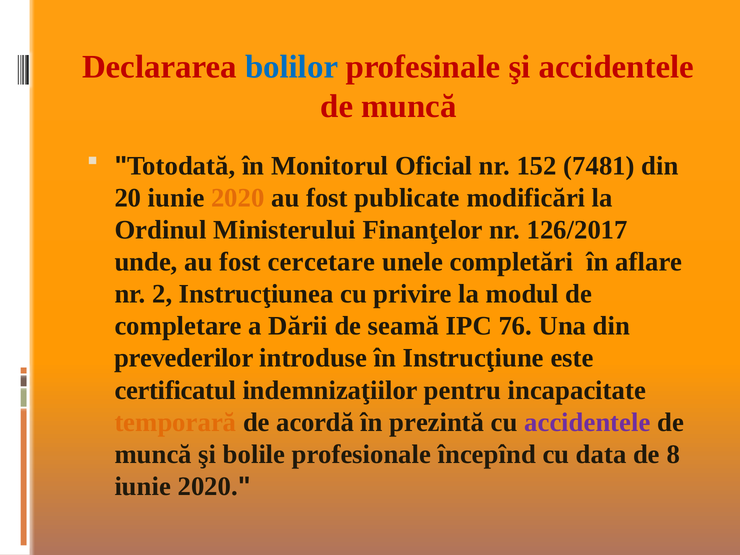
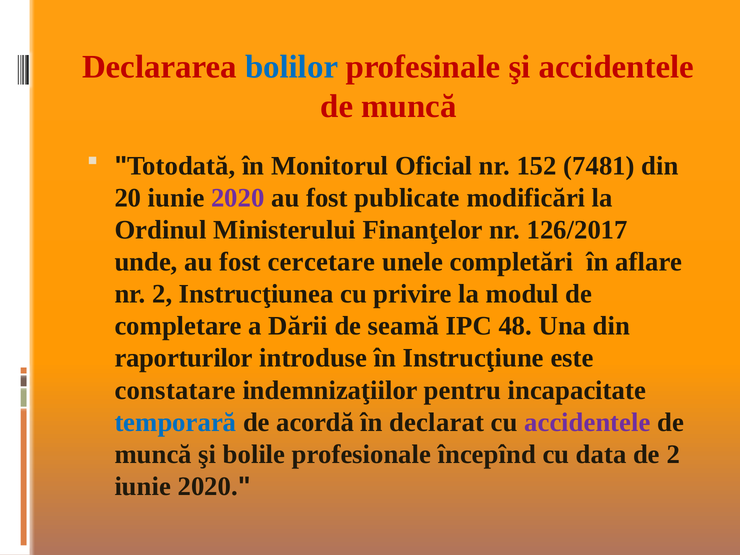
2020 colour: orange -> purple (238, 198)
76: 76 -> 48 (515, 326)
prevederilor: prevederilor -> raporturilor (184, 358)
certificatul: certificatul -> constatare (175, 390)
temporară colour: orange -> blue (175, 422)
prezintă: prezintă -> declarat (437, 422)
de 8: 8 -> 2 (673, 454)
